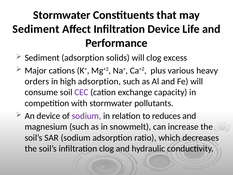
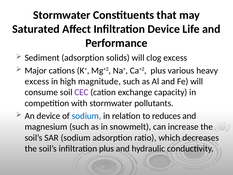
Sediment: Sediment -> Saturated (36, 29)
orders: orders -> excess (37, 81)
high adsorption: adsorption -> magnitude (99, 81)
sodium colour: purple -> blue (86, 116)
infiltration clog: clog -> plus (107, 148)
